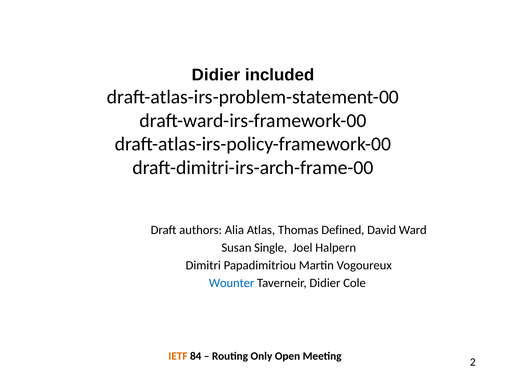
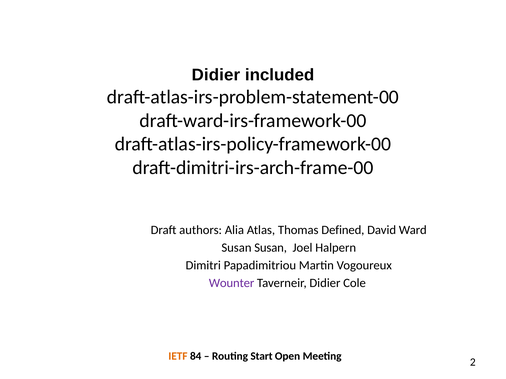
Susan Single: Single -> Susan (271, 248)
Wounter colour: blue -> purple (232, 283)
Only: Only -> Start (262, 357)
